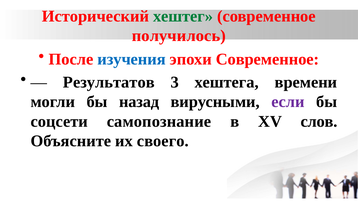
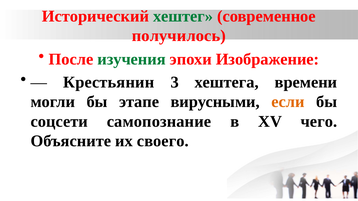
изучения colour: blue -> green (132, 59)
эпохи Современное: Современное -> Изображение (267, 59)
Результатов: Результатов -> Крестьянин (109, 82)
назад: назад -> этапе (139, 102)
если colour: purple -> orange (288, 102)
слов: слов -> чего (319, 122)
